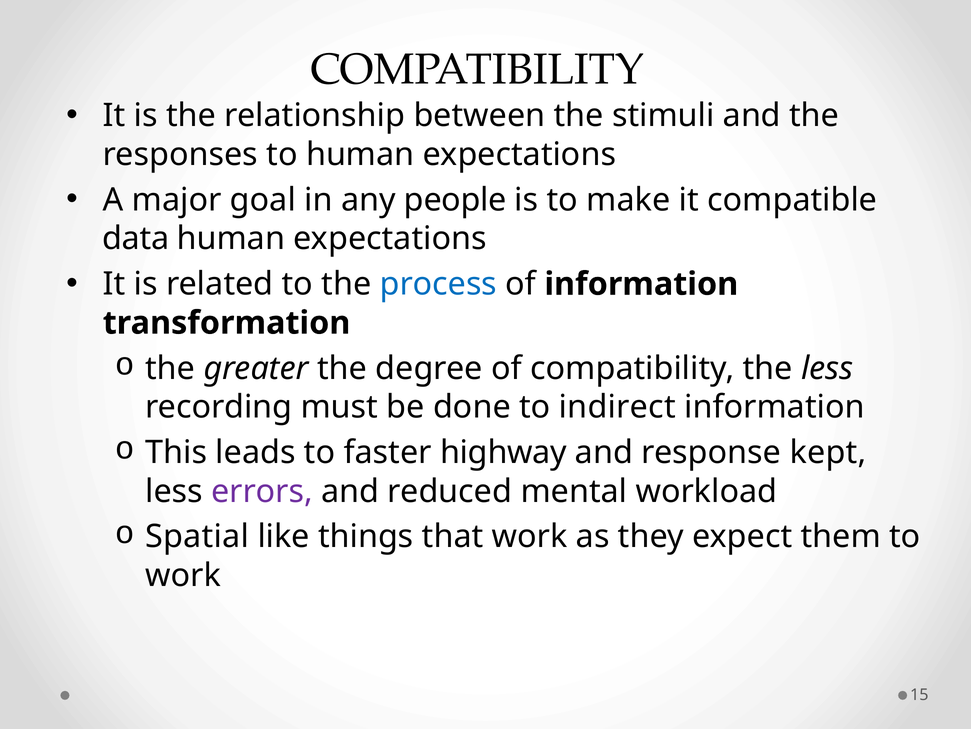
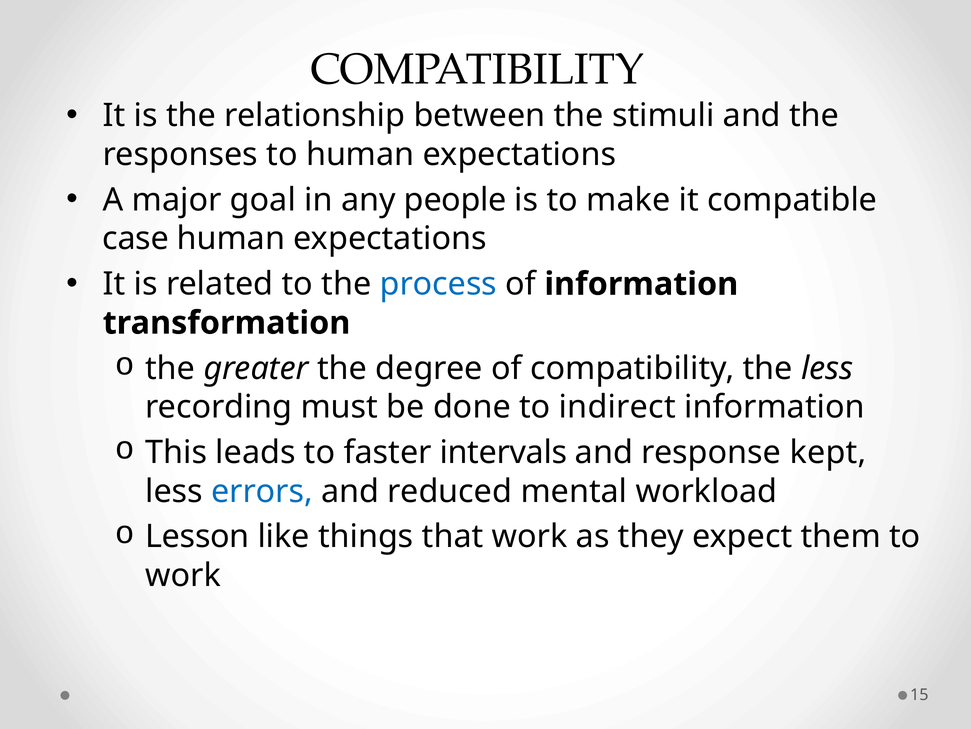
data: data -> case (136, 239)
highway: highway -> intervals (504, 452)
errors colour: purple -> blue (262, 491)
Spatial: Spatial -> Lesson (197, 536)
